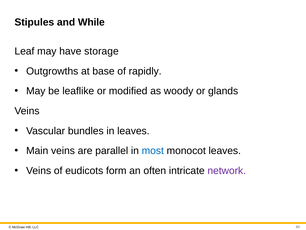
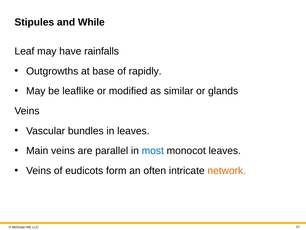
storage: storage -> rainfalls (102, 51)
woody: woody -> similar (179, 91)
network colour: purple -> orange (227, 170)
